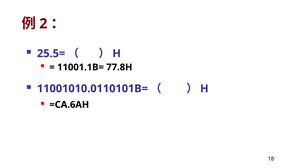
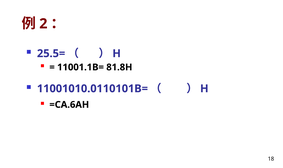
77.8H: 77.8H -> 81.8H (119, 67)
